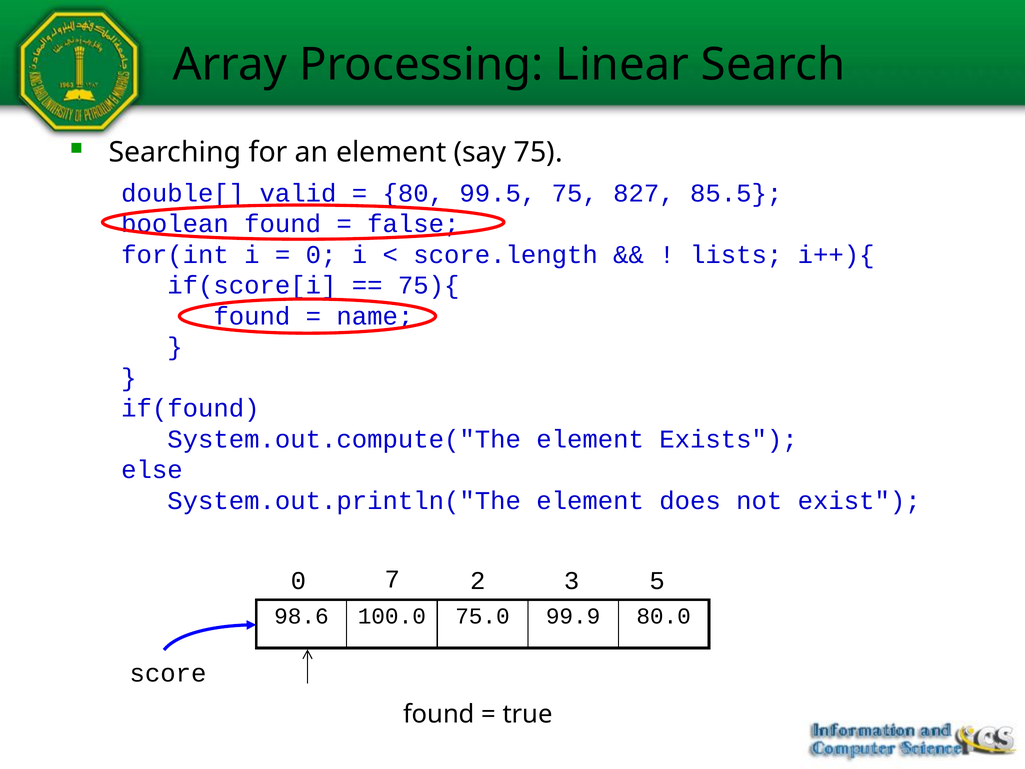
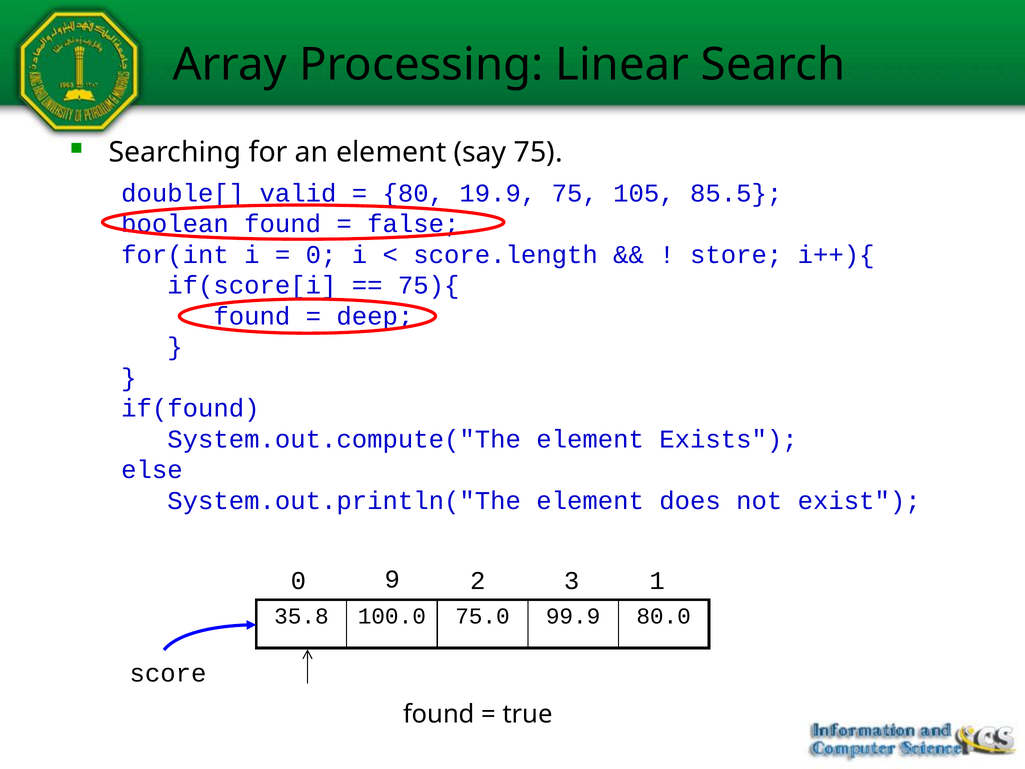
99.5: 99.5 -> 19.9 (498, 193)
827: 827 -> 105 (644, 193)
lists: lists -> store (736, 254)
name: name -> deep (375, 316)
7: 7 -> 9 (392, 579)
5: 5 -> 1 (657, 581)
98.6: 98.6 -> 35.8 (301, 616)
